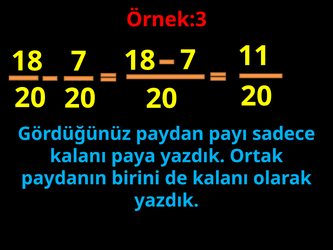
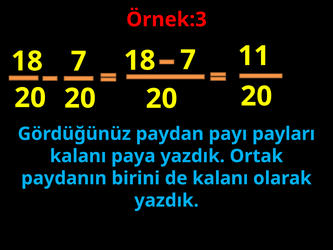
sadece: sadece -> payları (284, 134)
